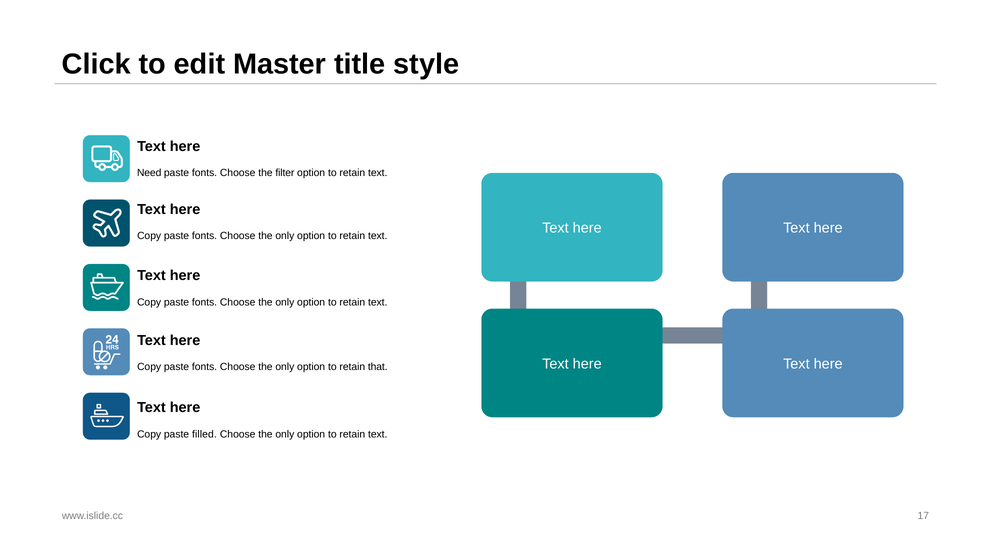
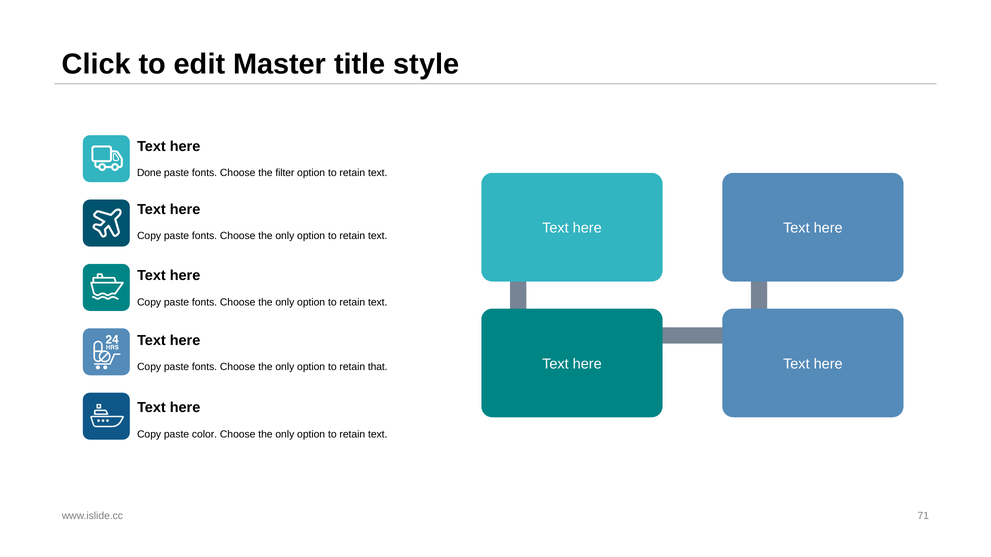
Need: Need -> Done (149, 173)
filled: filled -> color (204, 434)
17: 17 -> 71 (923, 516)
